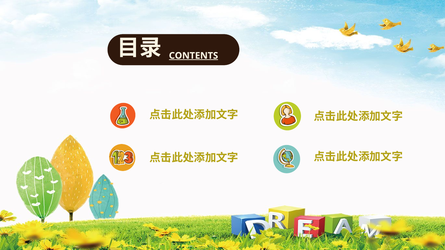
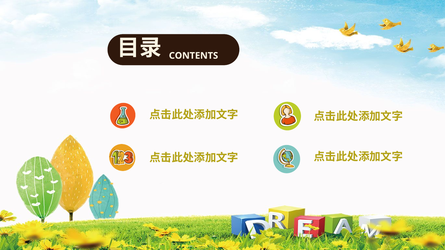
CONTENTS underline: present -> none (193, 56)
